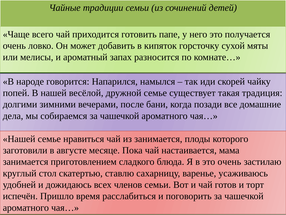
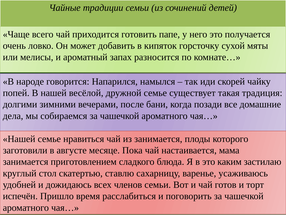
это очень: очень -> каким (229, 161)
